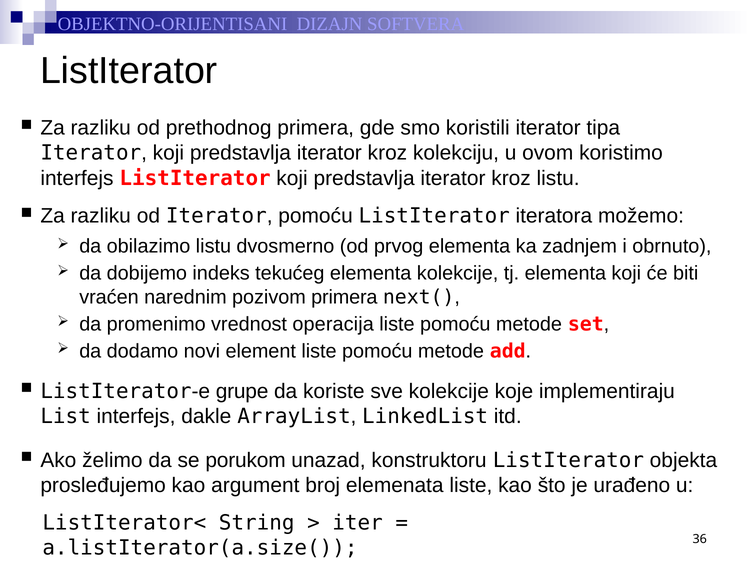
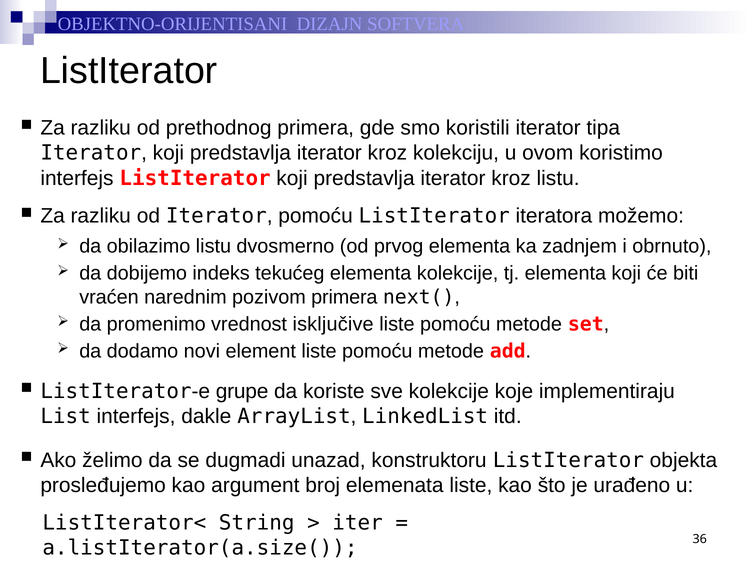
operacija: operacija -> isključive (333, 324)
porukom: porukom -> dugmadi (245, 460)
